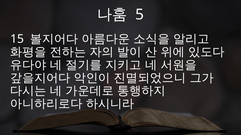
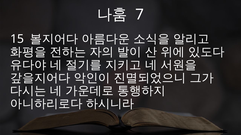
5: 5 -> 7 (140, 15)
